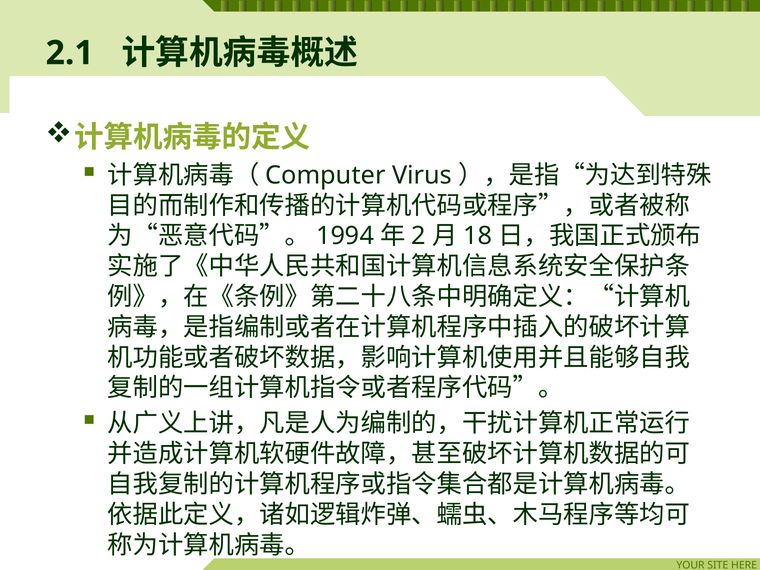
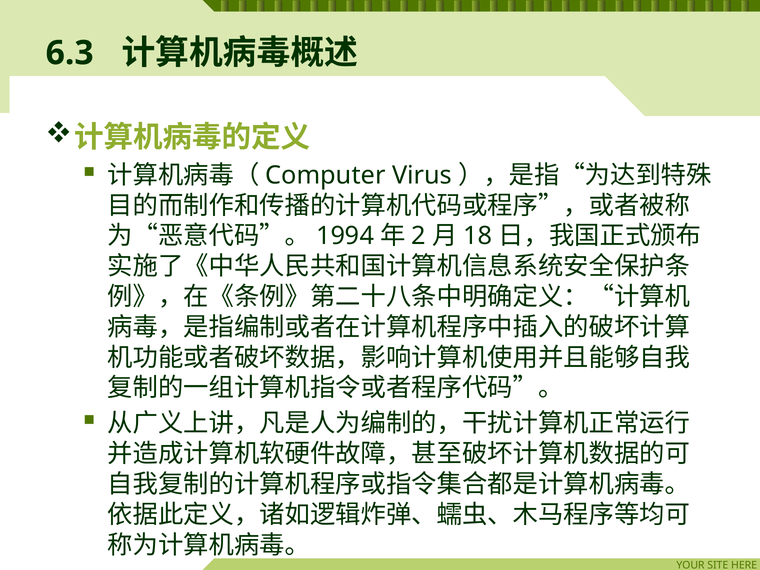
2.1: 2.1 -> 6.3 (70, 53)
